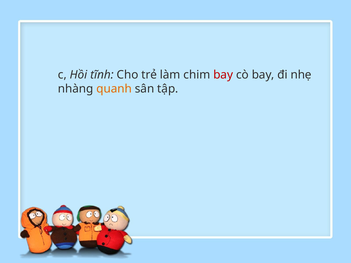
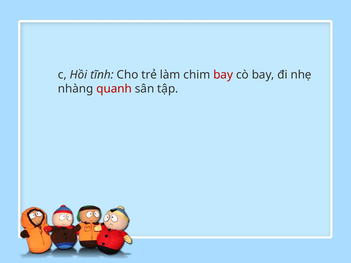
quanh colour: orange -> red (114, 89)
